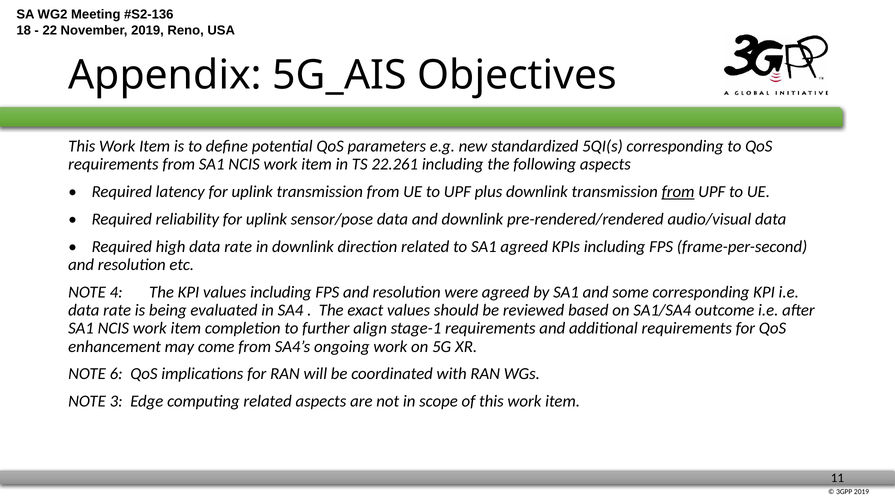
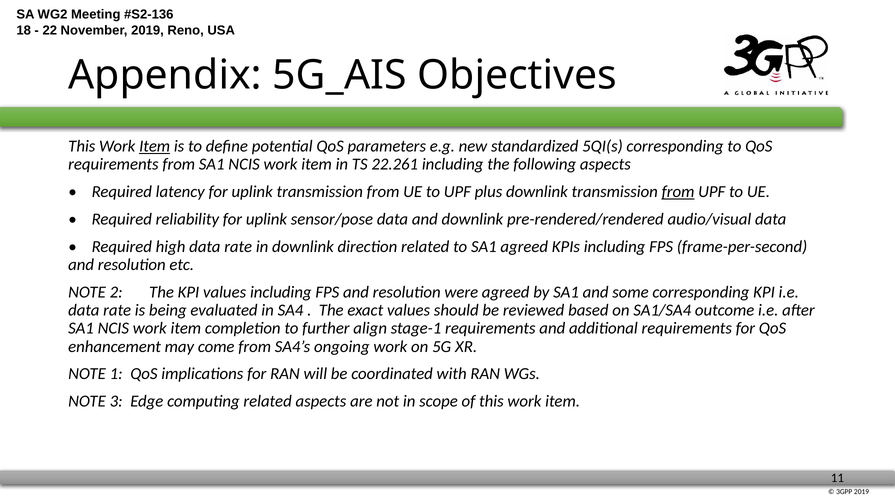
Item underline: none -> present (155, 146)
4: 4 -> 2 (116, 292)
6: 6 -> 1 (116, 374)
